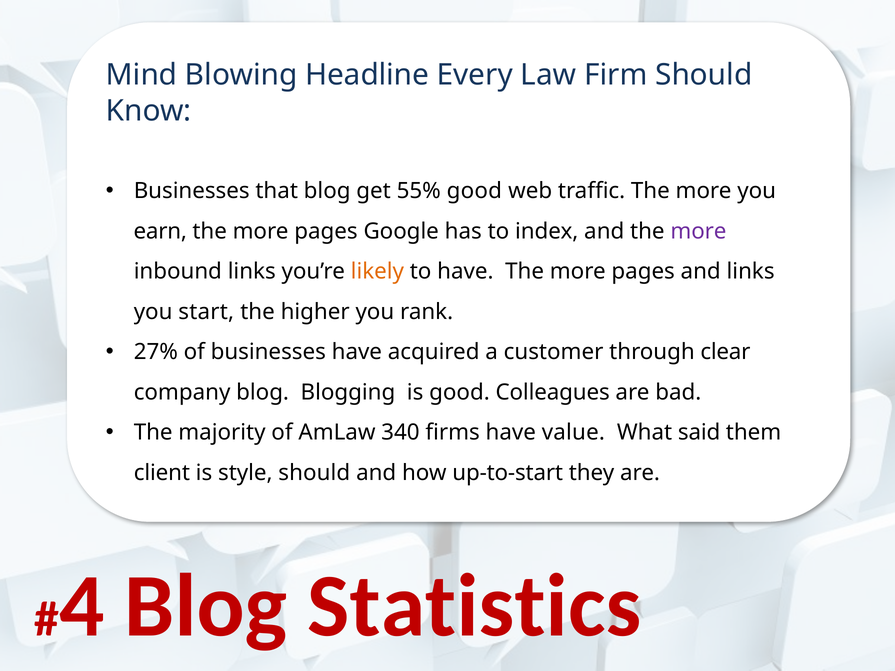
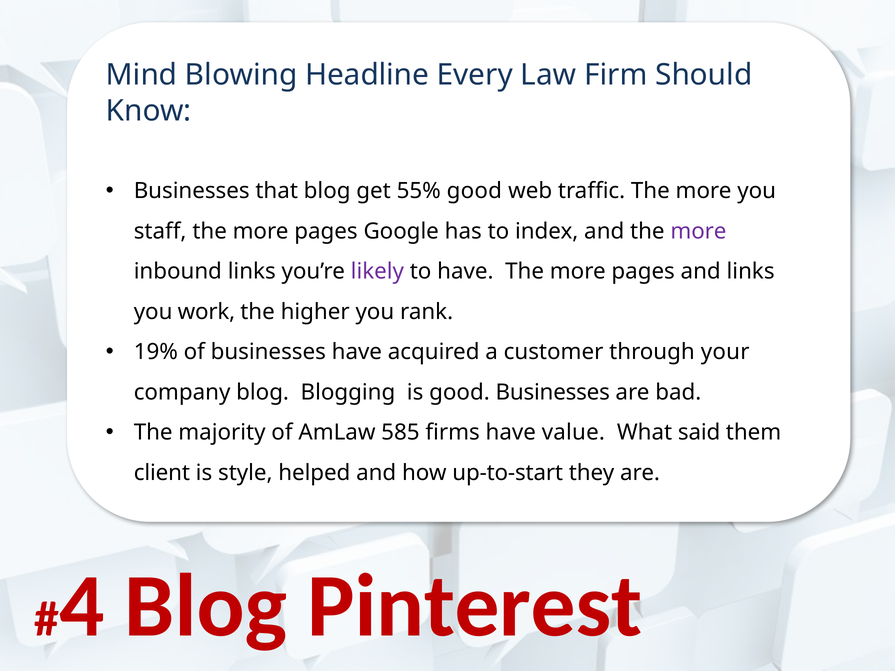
earn: earn -> staff (160, 231)
likely colour: orange -> purple (377, 272)
start: start -> work (206, 312)
27%: 27% -> 19% (156, 352)
clear: clear -> your (725, 352)
good Colleagues: Colleagues -> Businesses (553, 392)
340: 340 -> 585 (400, 433)
style should: should -> helped (314, 473)
Statistics: Statistics -> Pinterest (475, 607)
